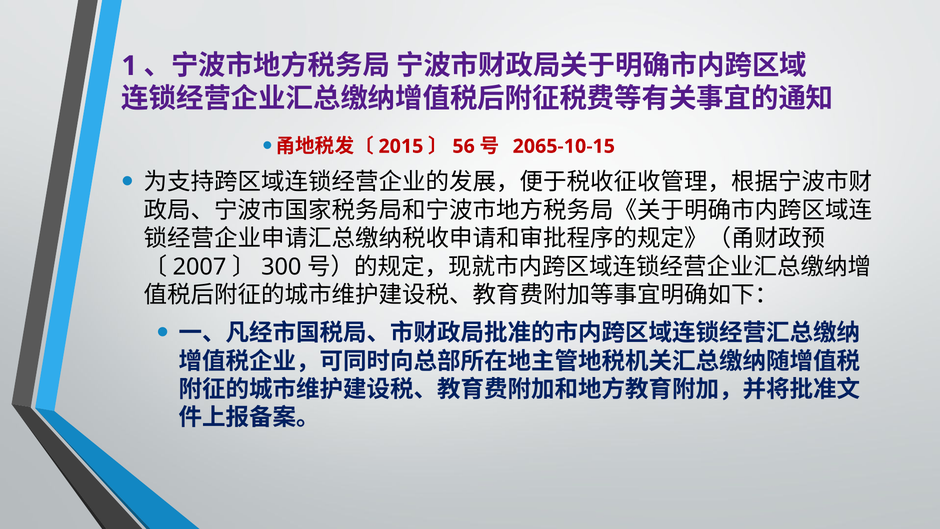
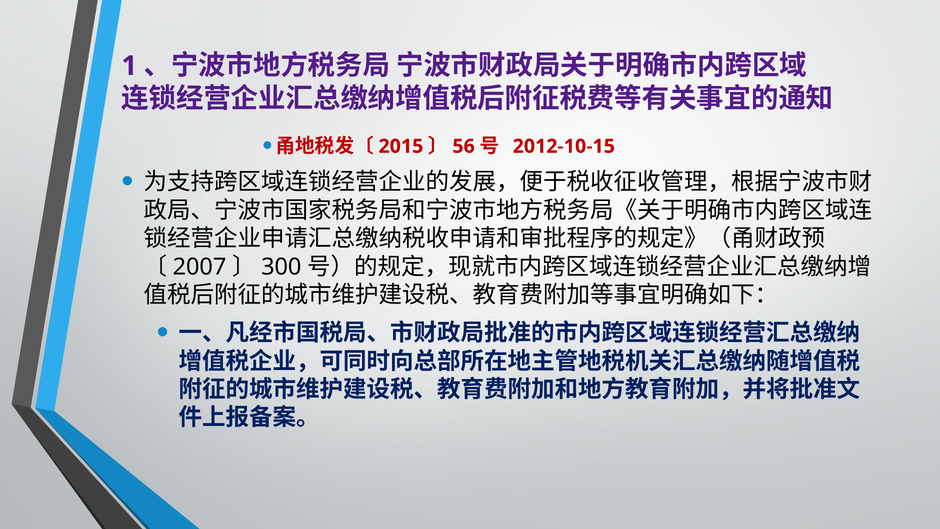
2065-10-15: 2065-10-15 -> 2012-10-15 (564, 146)
